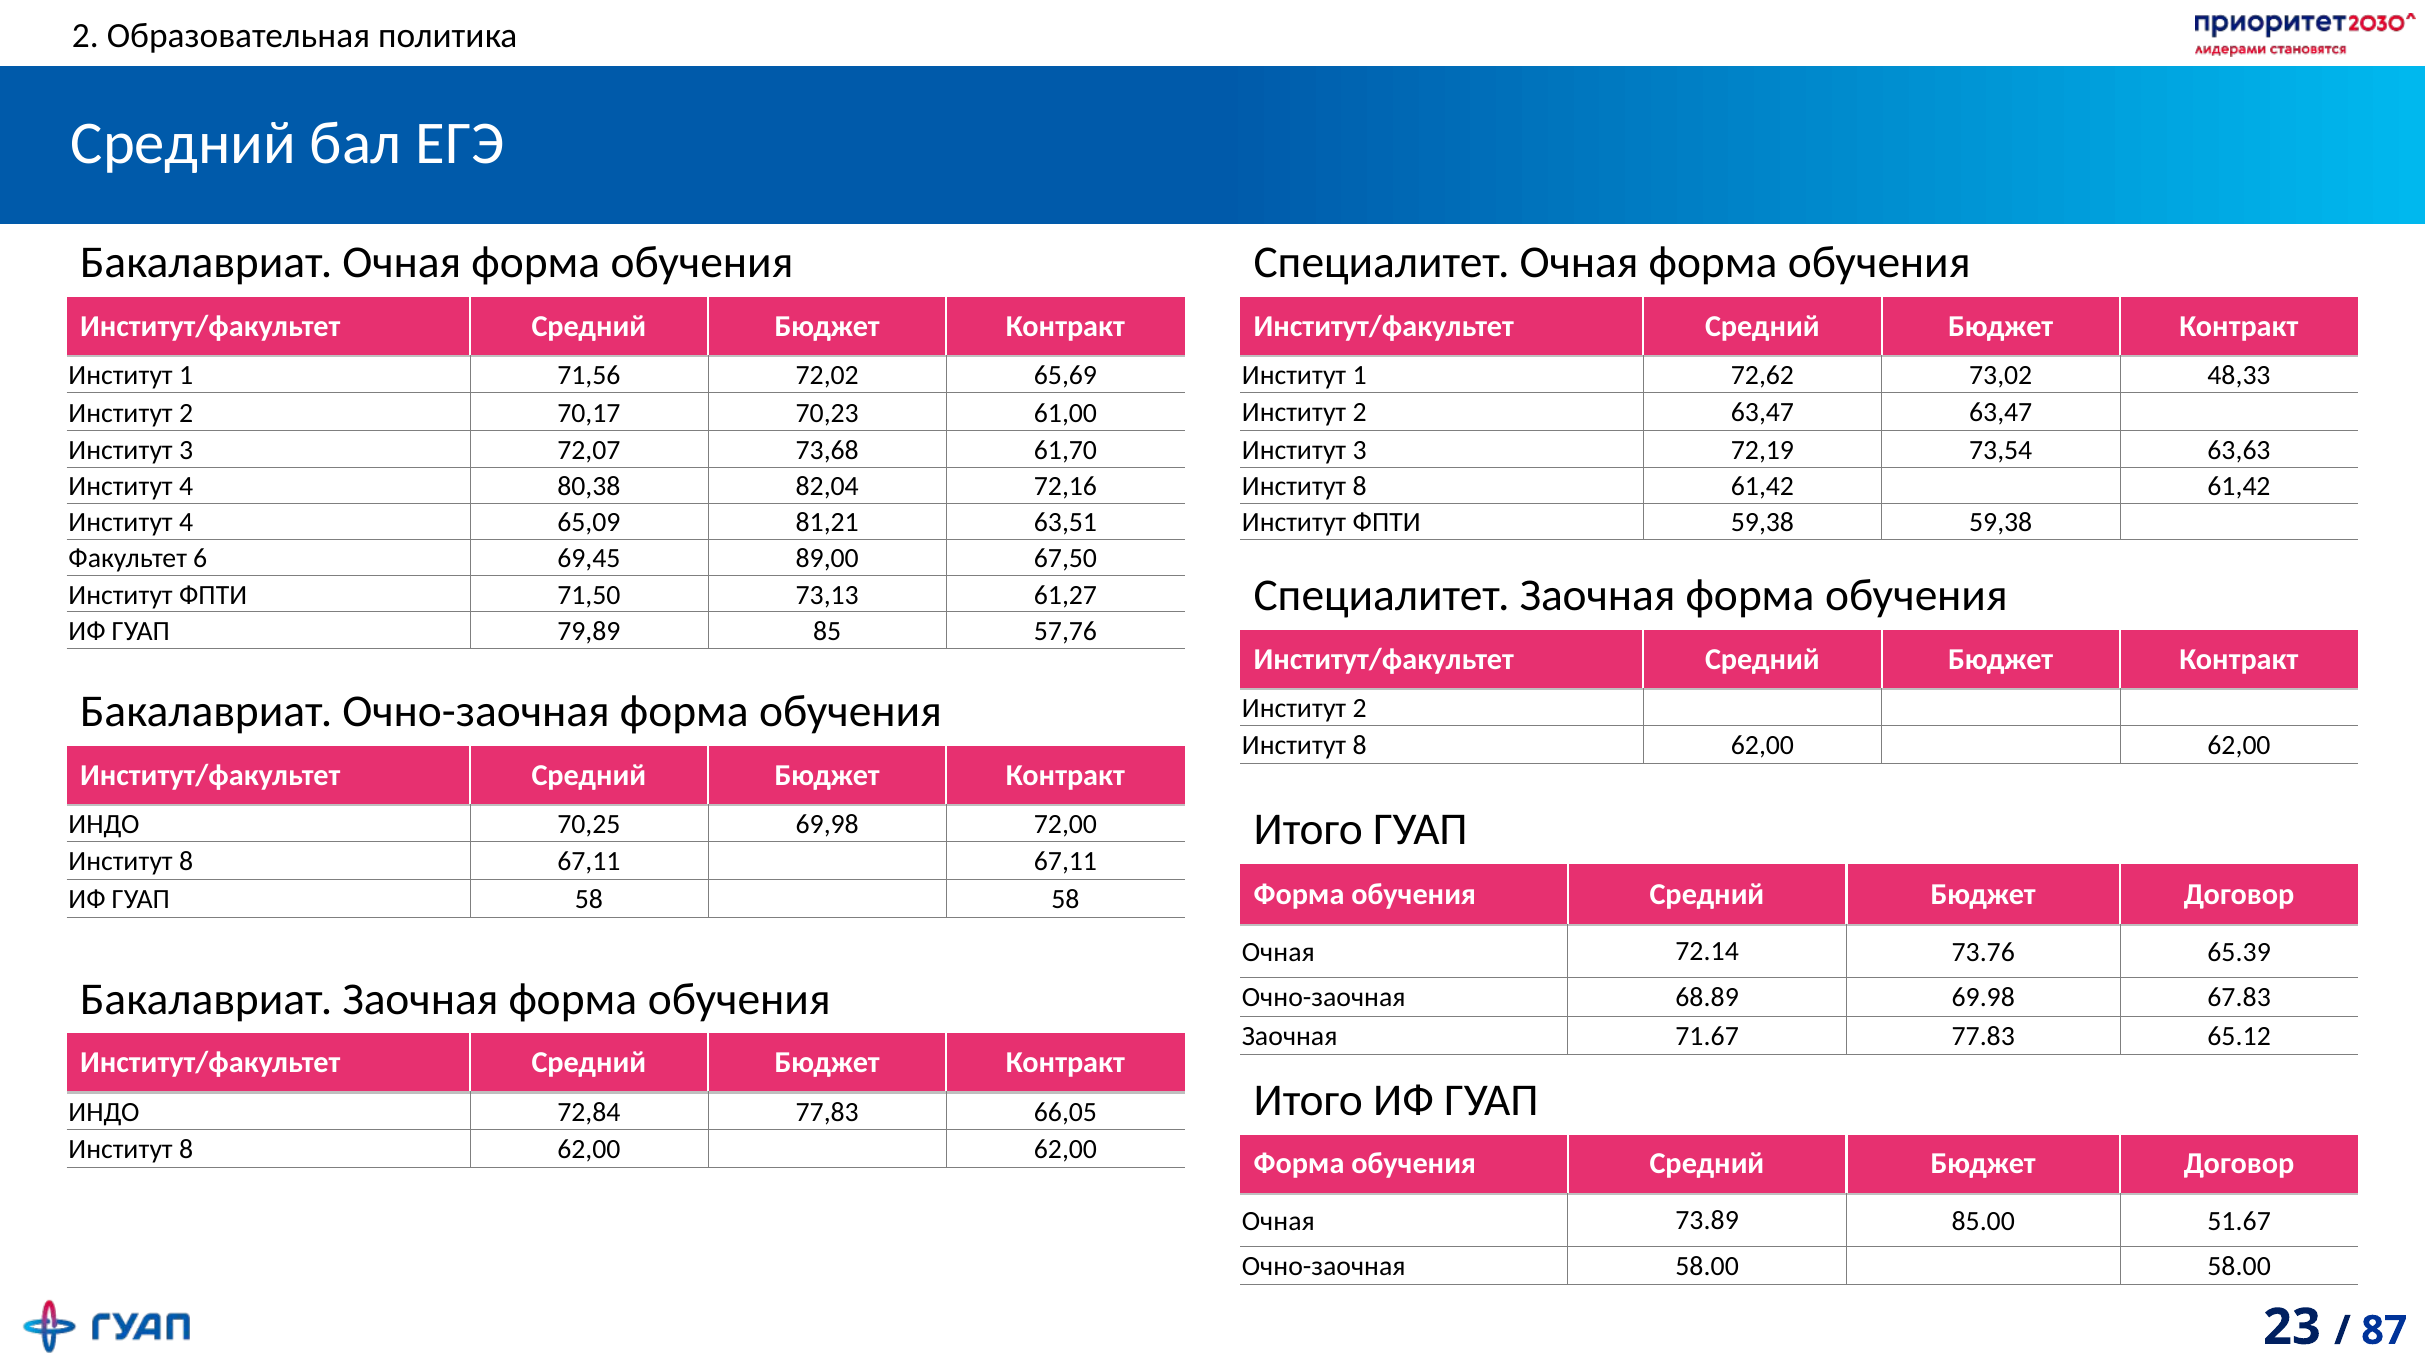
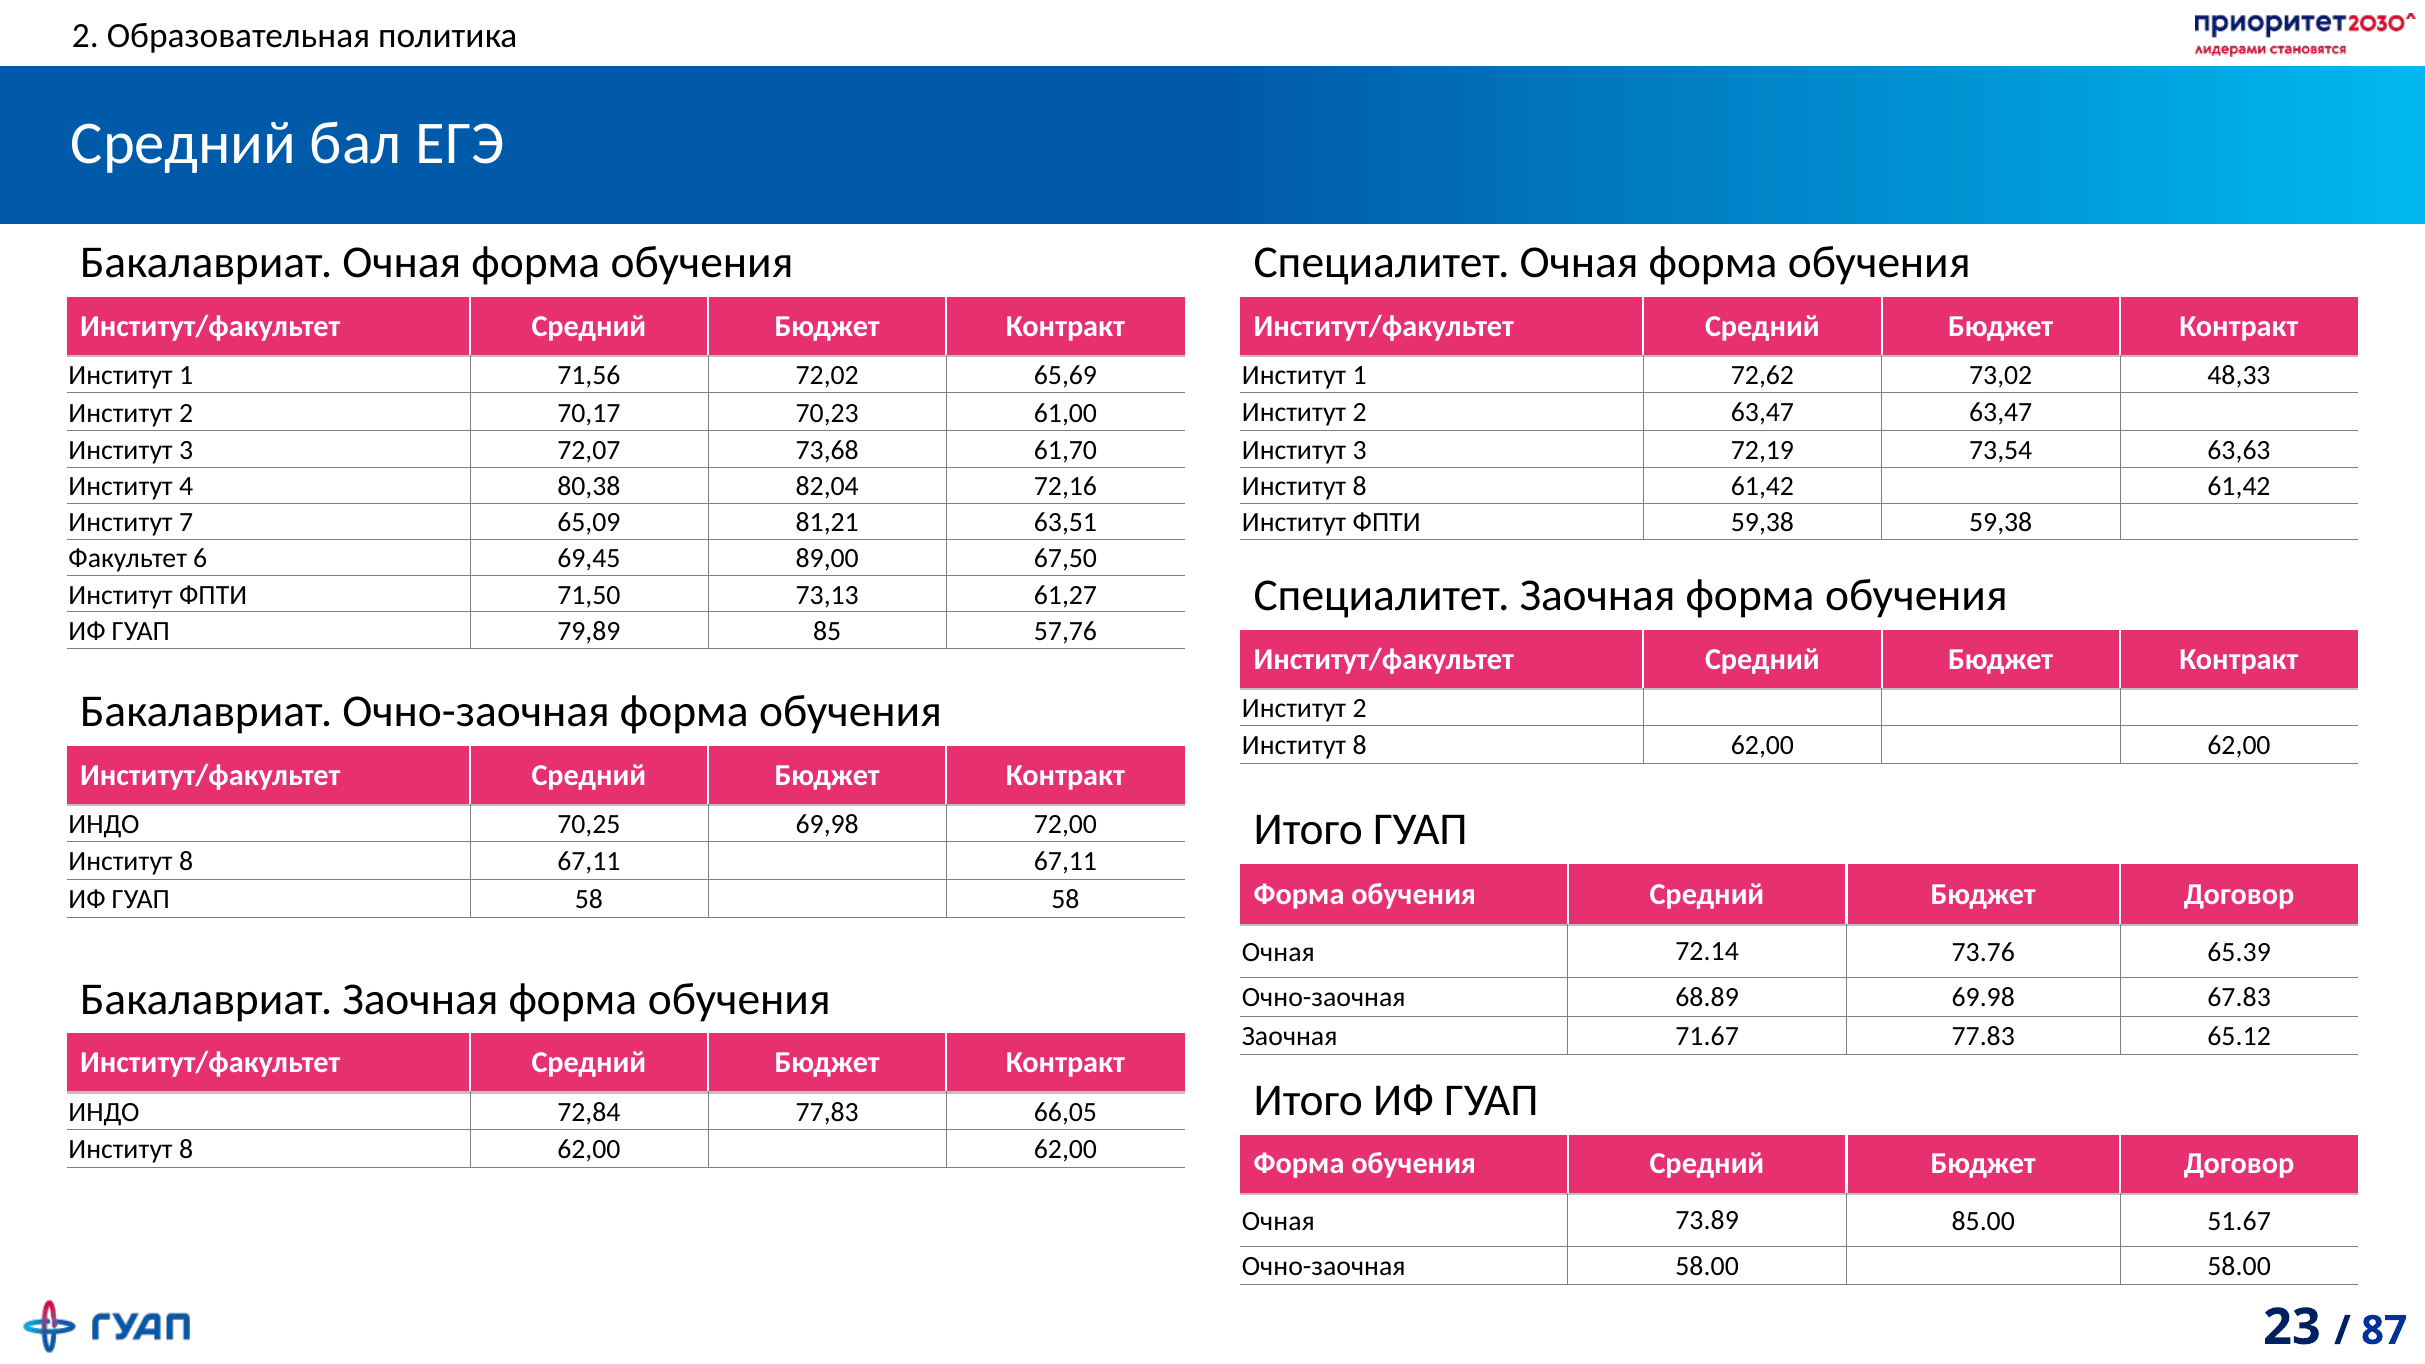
4: 4 -> 7 (186, 522)
